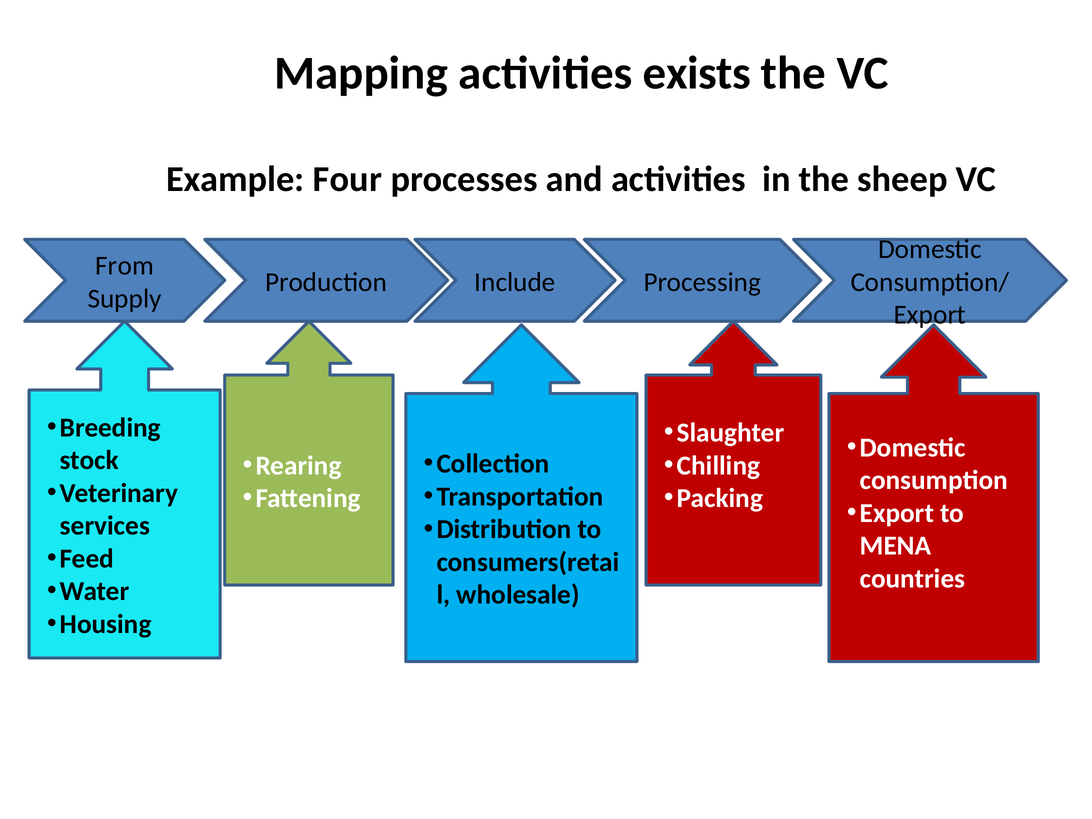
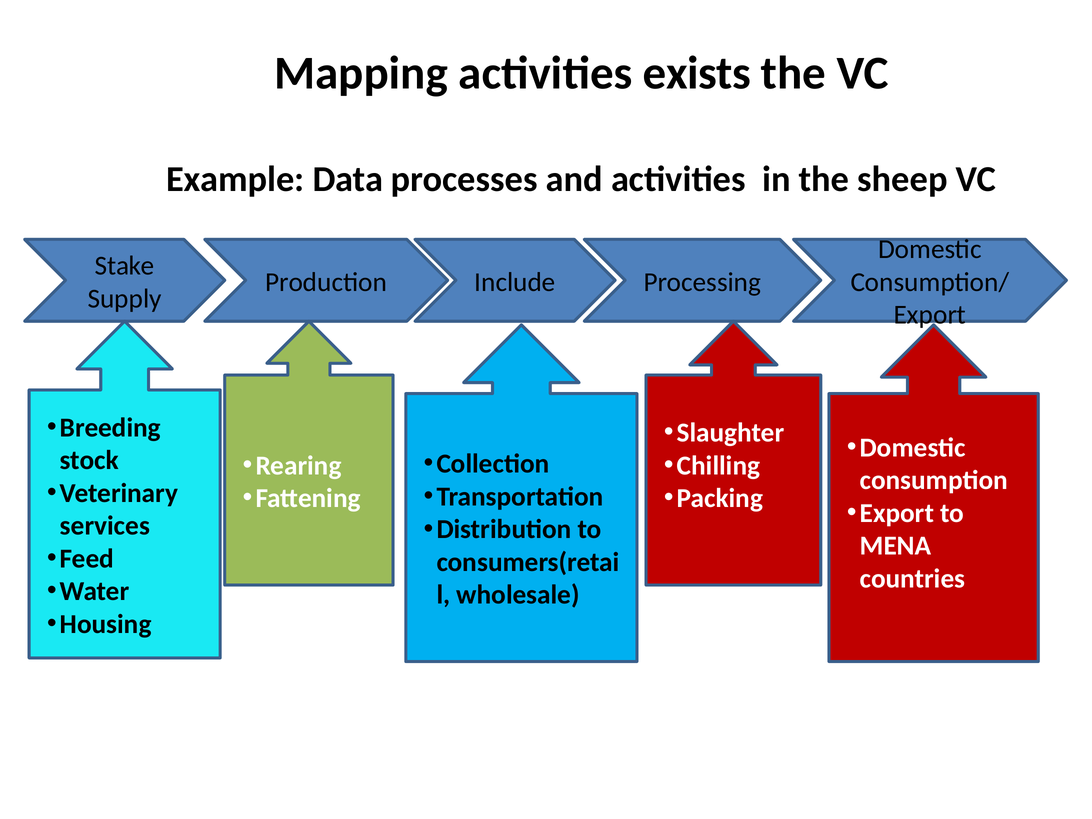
Four: Four -> Data (348, 179)
From: From -> Stake (125, 266)
